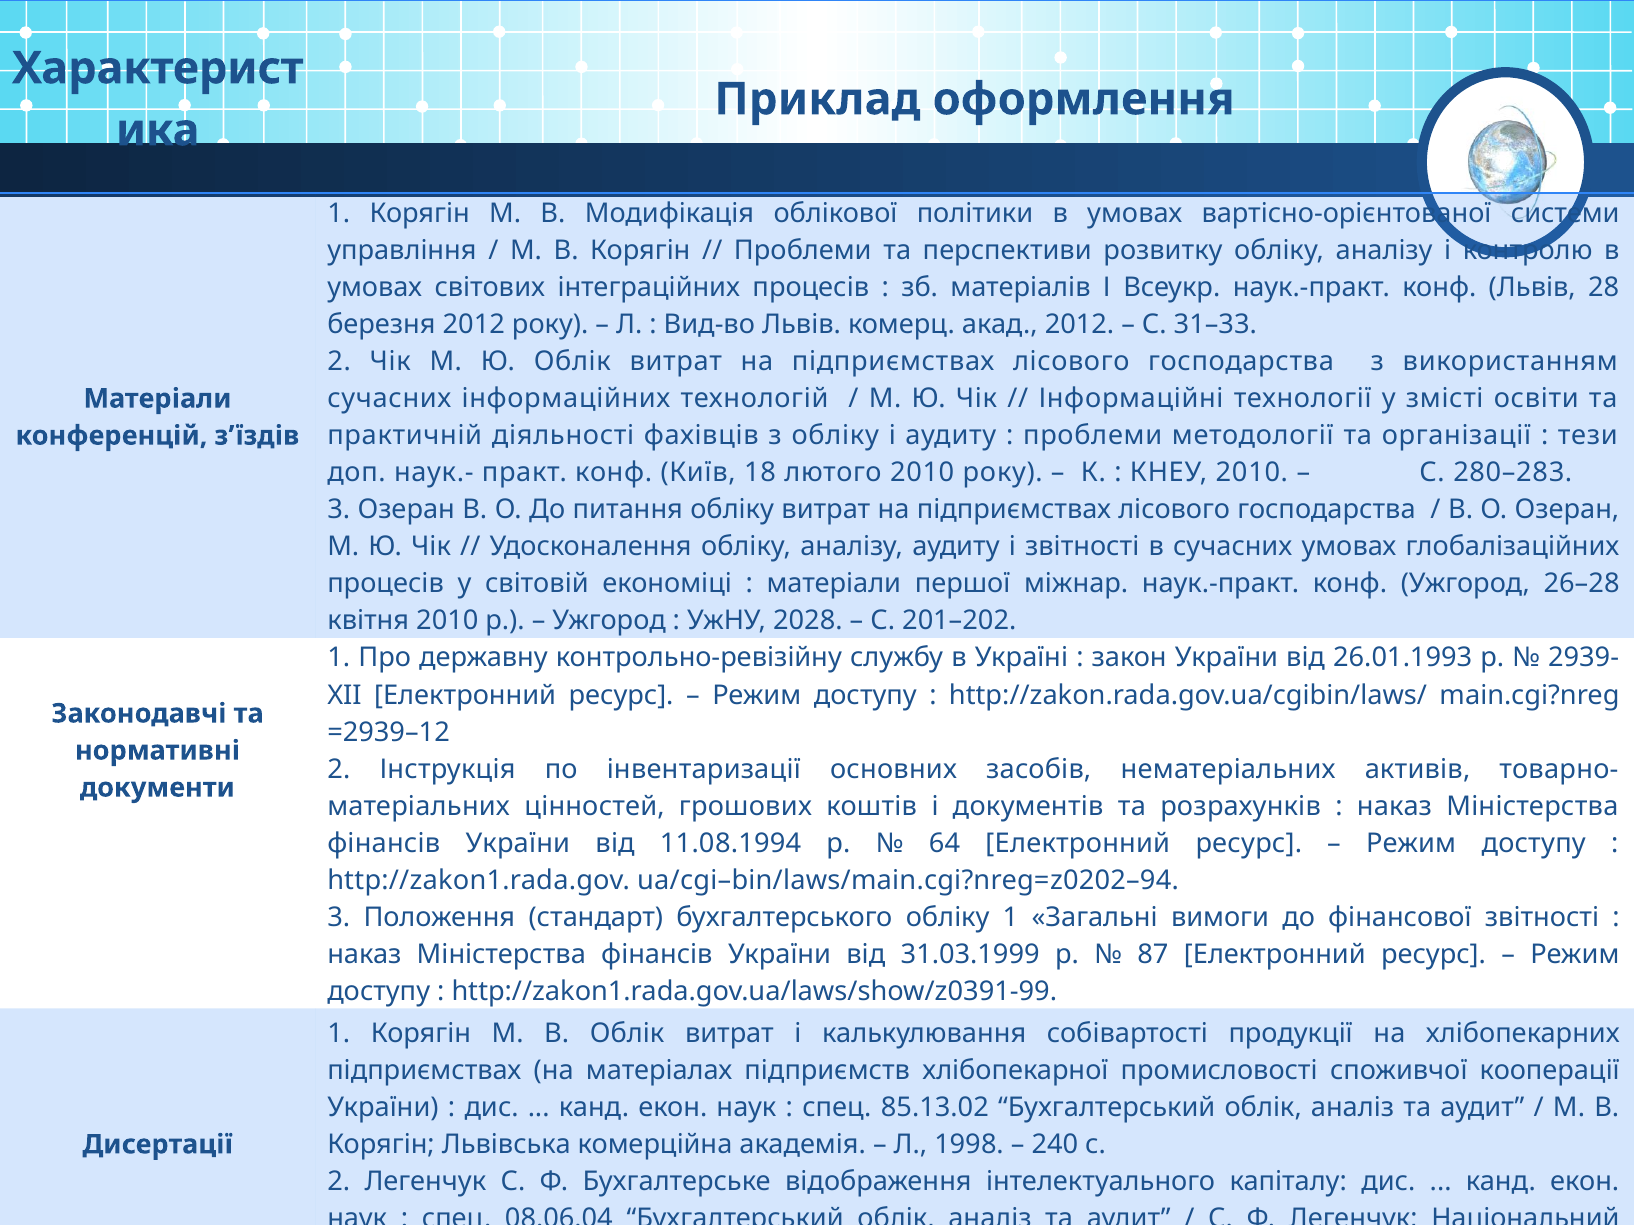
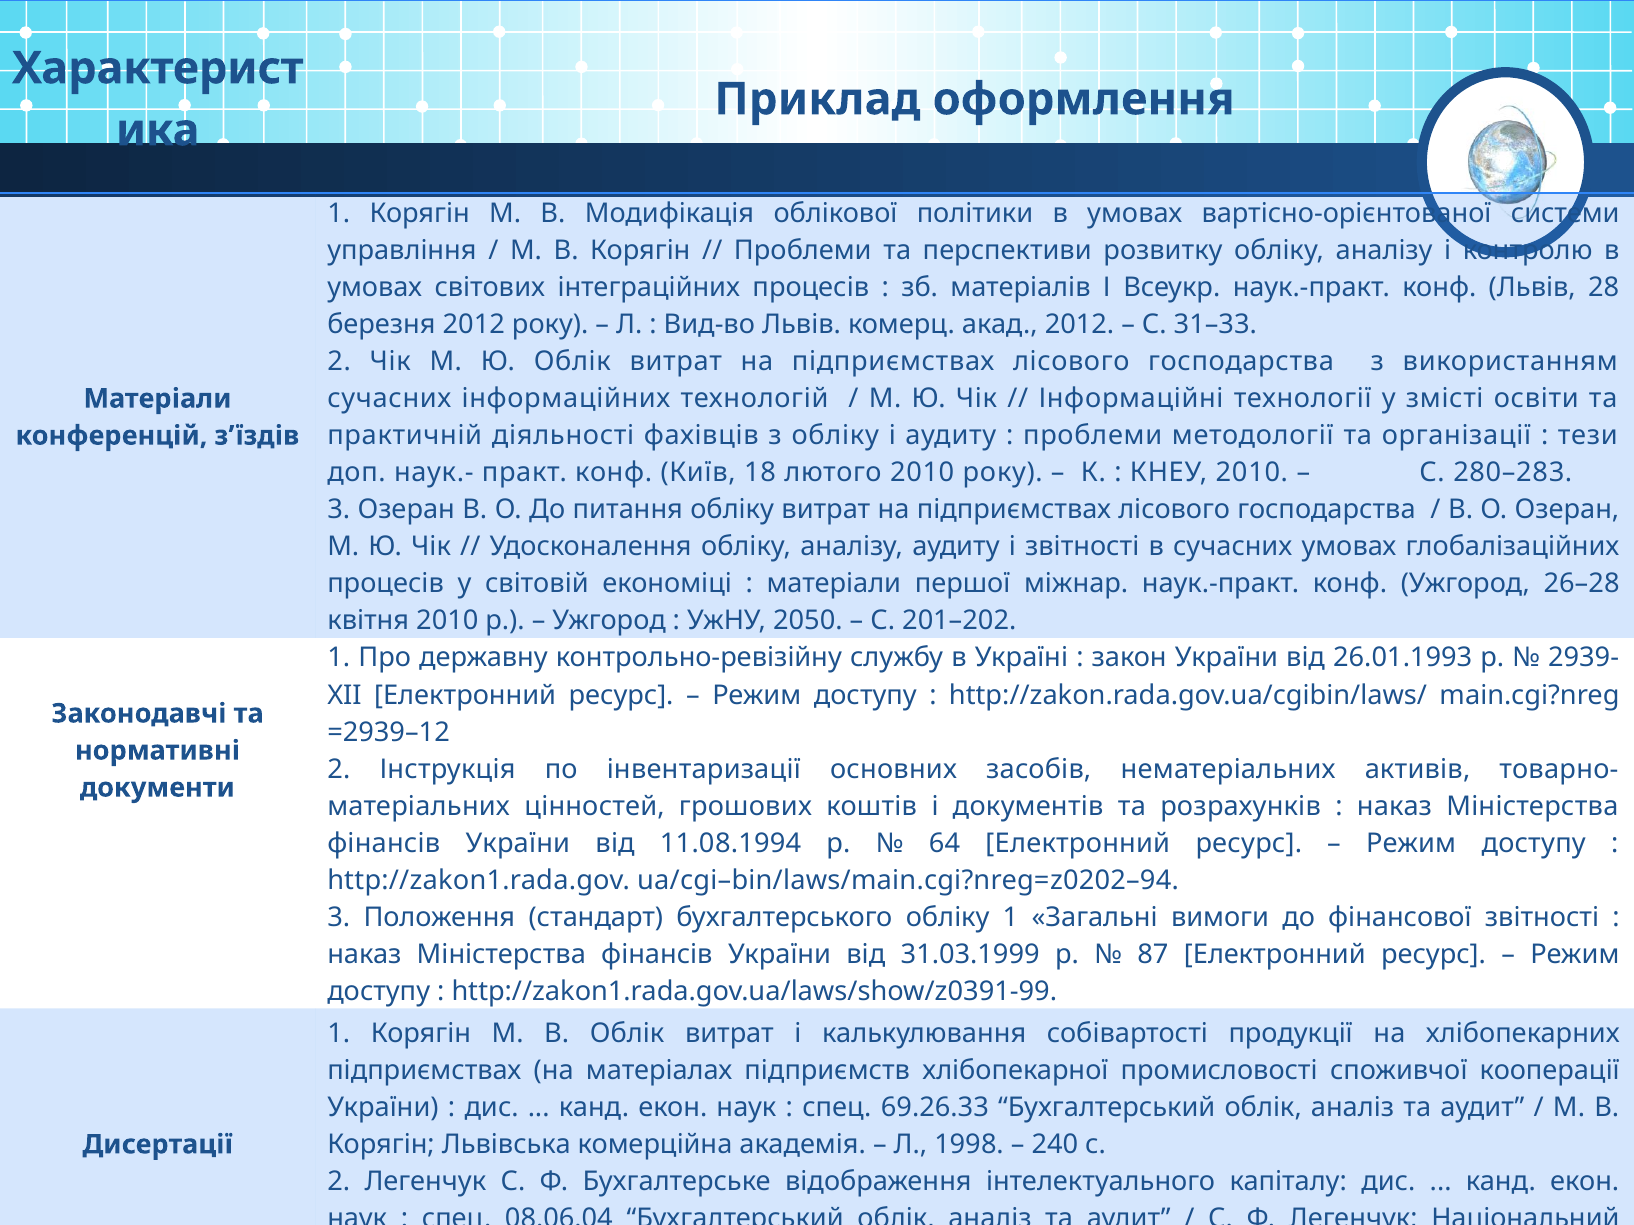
2028: 2028 -> 2050 (808, 621)
85.13.02: 85.13.02 -> 69.26.33 (935, 1108)
